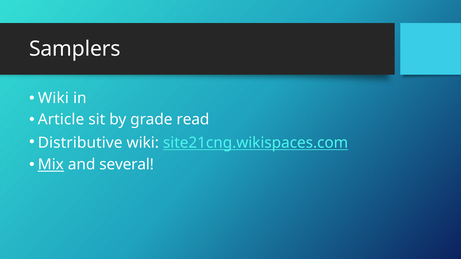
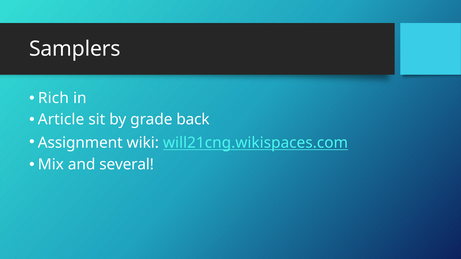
Wiki: Wiki -> Rich (53, 98)
read: read -> back (193, 120)
Distributive: Distributive -> Assignment (80, 143)
site21cng.wikispaces.com: site21cng.wikispaces.com -> will21cng.wikispaces.com (256, 143)
Mix underline: present -> none (51, 165)
